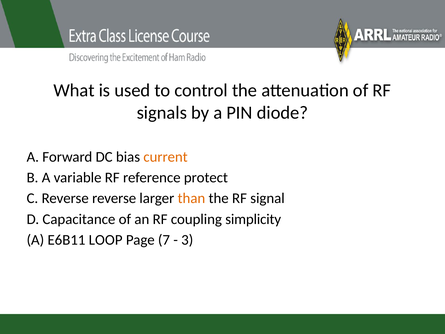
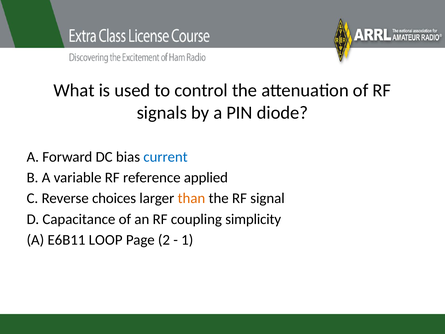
current colour: orange -> blue (166, 157)
protect: protect -> applied (206, 178)
Reverse reverse: reverse -> choices (114, 198)
7: 7 -> 2 (164, 240)
3: 3 -> 1 (187, 240)
